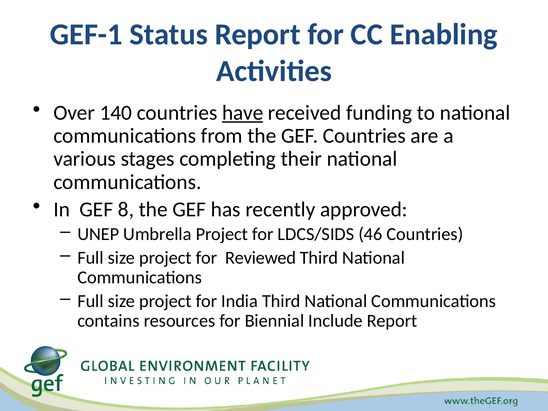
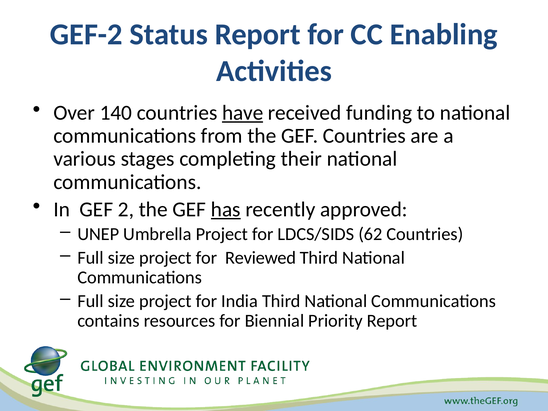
GEF-1: GEF-1 -> GEF-2 (86, 35)
8: 8 -> 2 (126, 209)
has underline: none -> present (226, 209)
46: 46 -> 62 (370, 234)
Include: Include -> Priority (336, 321)
